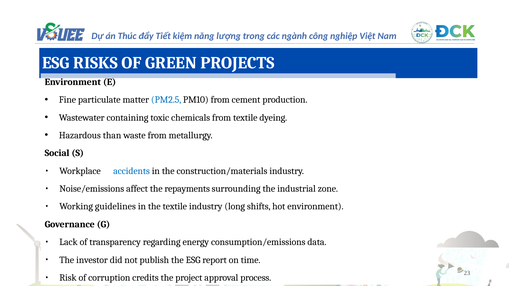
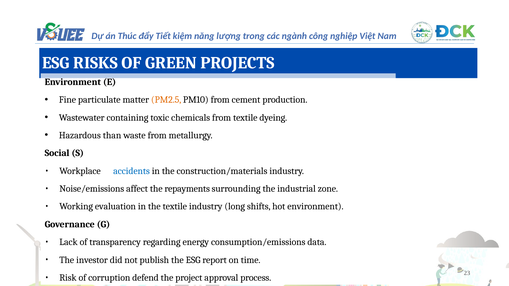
PM2.5 colour: blue -> orange (166, 100)
guidelines: guidelines -> evaluation (115, 207)
credits: credits -> defend (145, 278)
